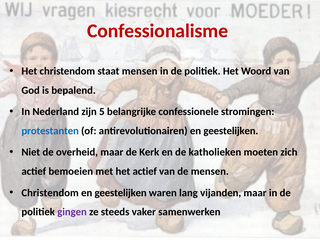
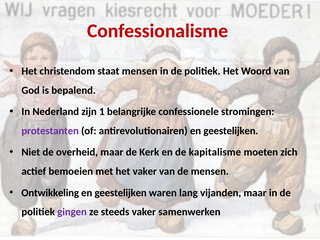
5: 5 -> 1 (102, 112)
protestanten colour: blue -> purple (50, 131)
katholieken: katholieken -> kapitalisme (215, 152)
het actief: actief -> vaker (145, 171)
Christendom: Christendom -> Ontwikkeling (50, 193)
